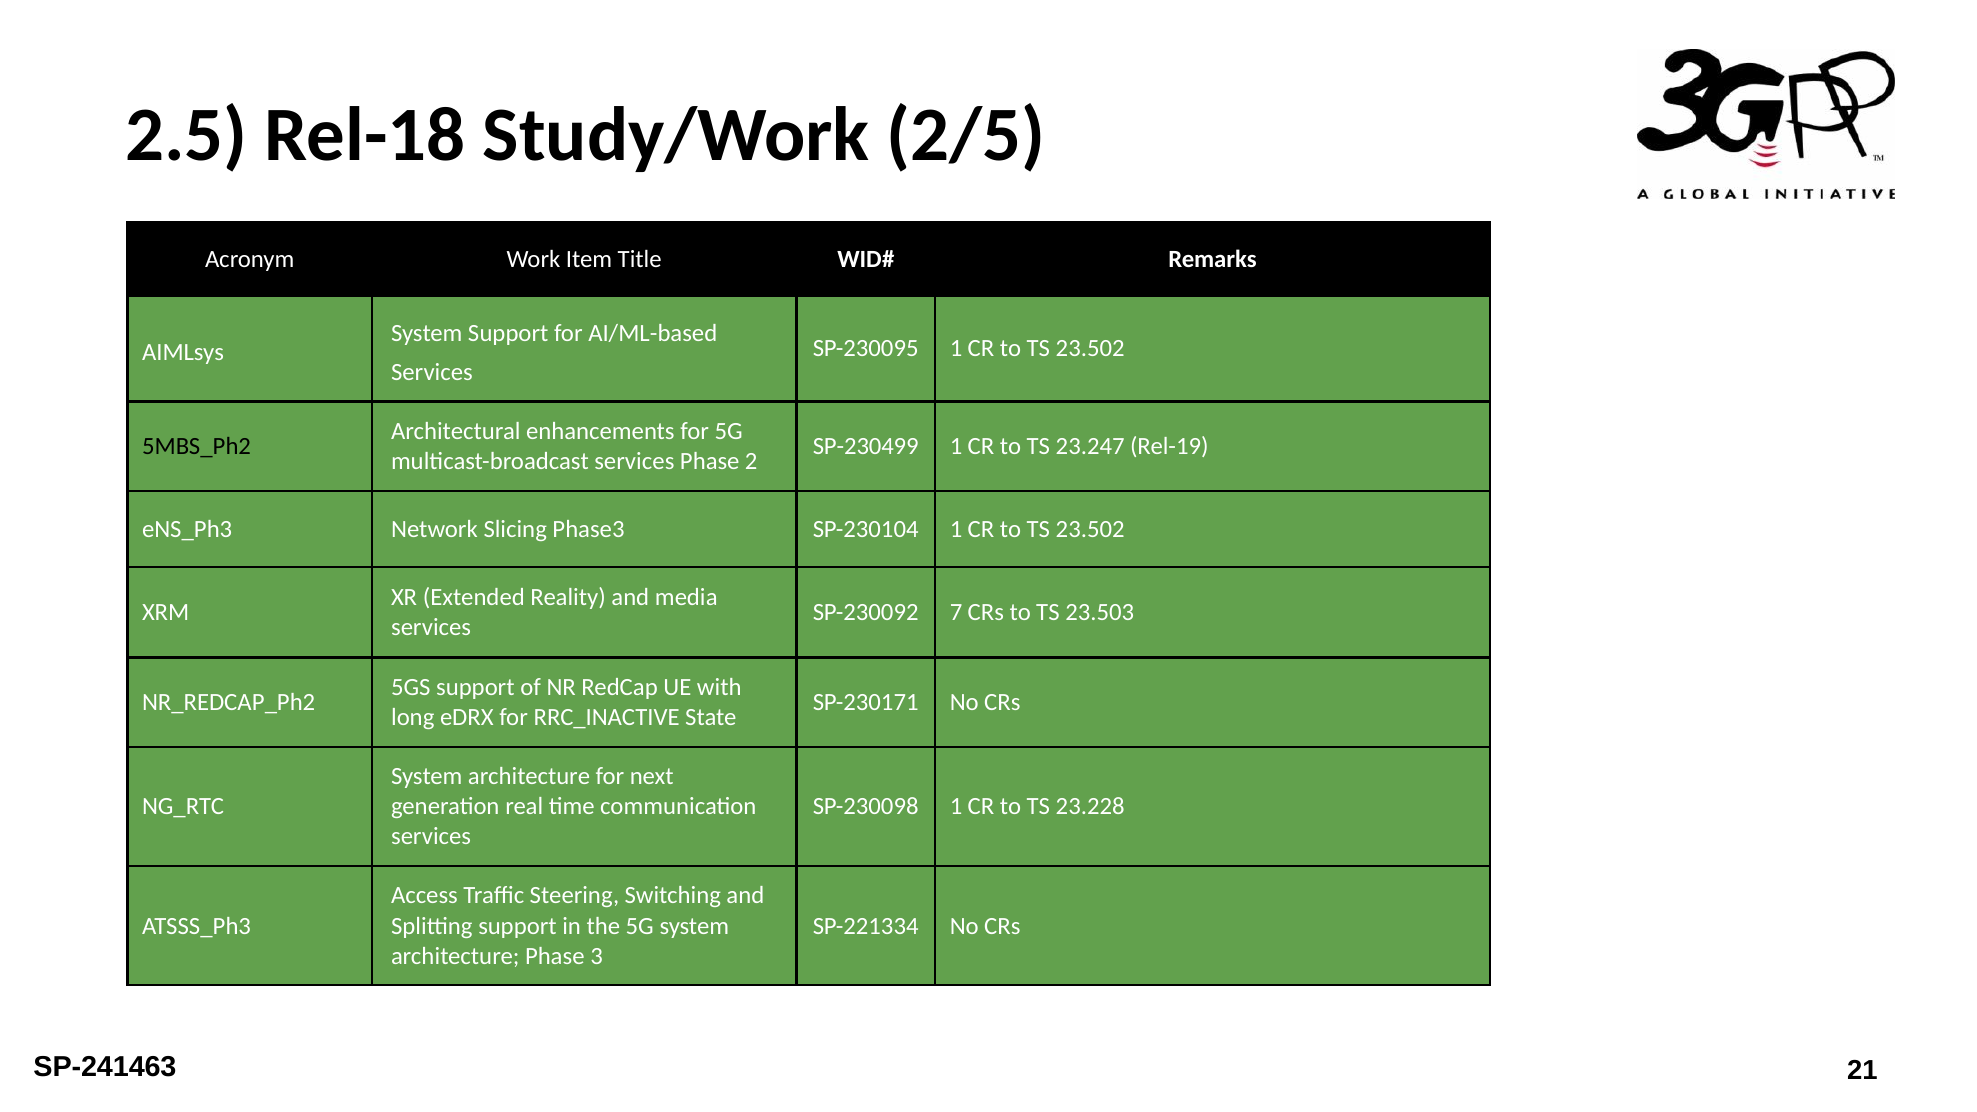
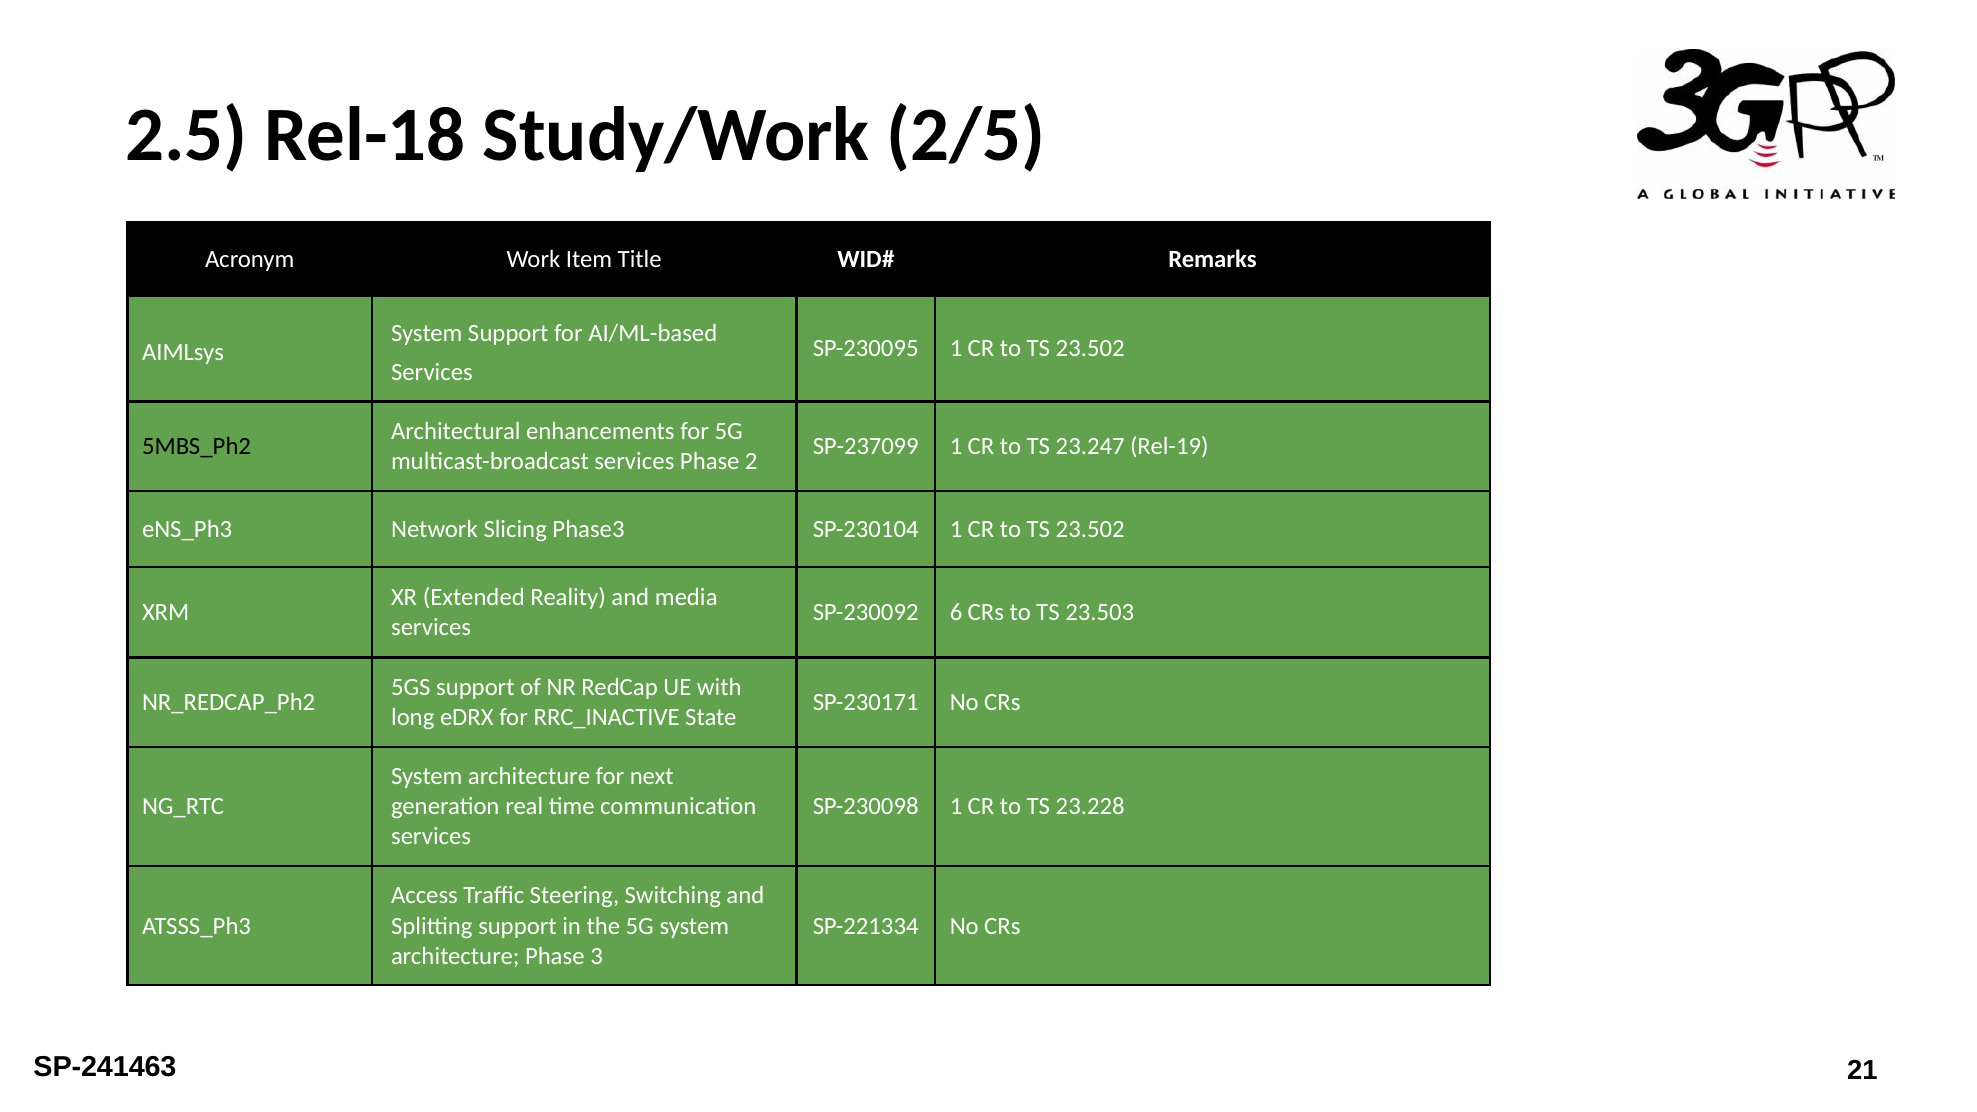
SP-230499: SP-230499 -> SP-237099 (866, 446)
7: 7 -> 6 (956, 612)
